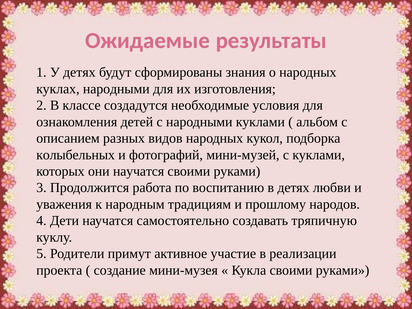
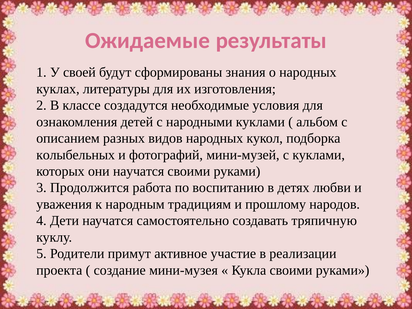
У детях: детях -> своей (79, 72)
куклах народными: народными -> литературы (116, 89)
